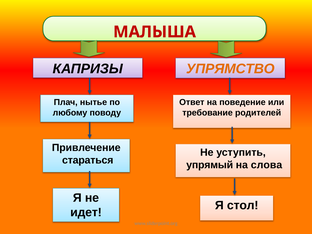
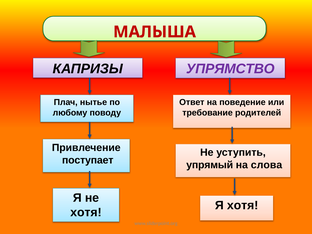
УПРЯМСТВО colour: orange -> purple (230, 69)
стараться: стараться -> поступает (88, 160)
Я стол: стол -> хотя (243, 205)
идет: идет -> хотя (86, 212)
